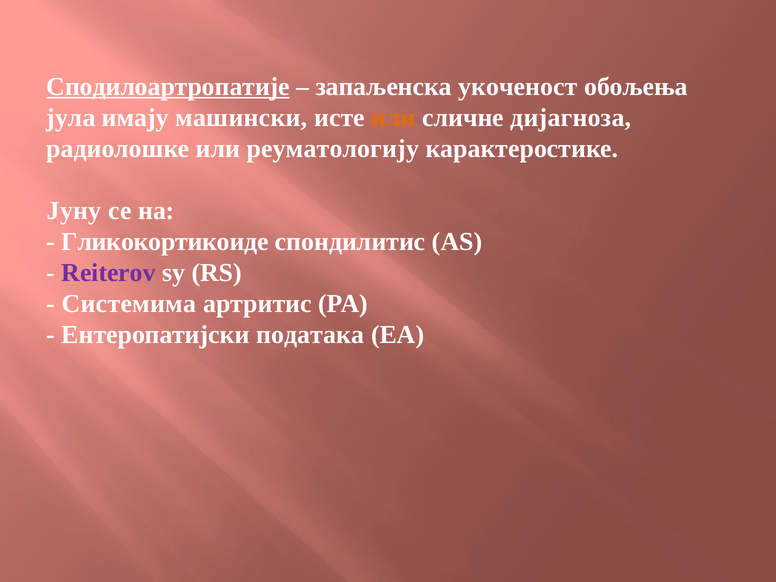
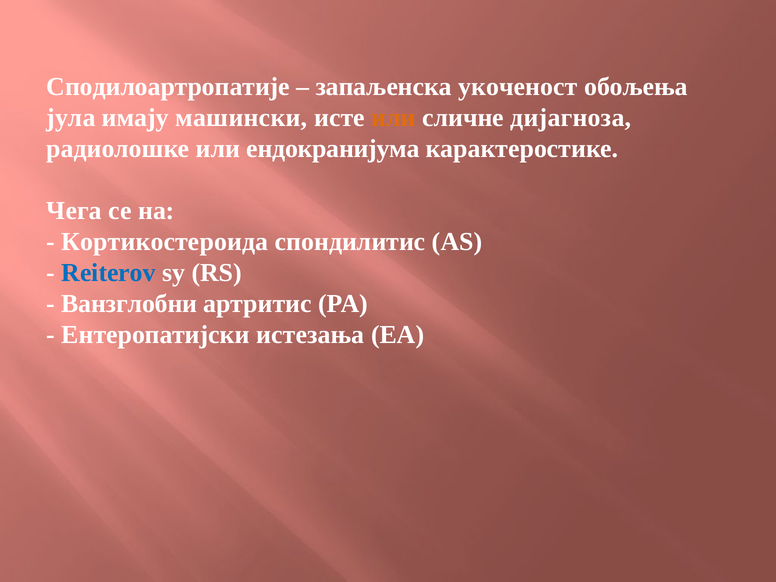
Сподилоартропатије underline: present -> none (168, 87)
реуматологију: реуматологију -> ендокранијума (333, 149)
Јуну: Јуну -> Чега (74, 211)
Гликокортикоиде: Гликокортикоиде -> Кортикостероида (165, 242)
Reiterov colour: purple -> blue (109, 273)
Системима: Системима -> Ванзглобни (129, 304)
података: података -> истезања (310, 335)
